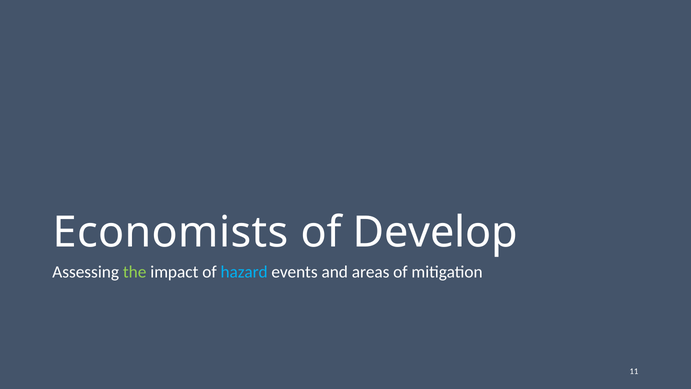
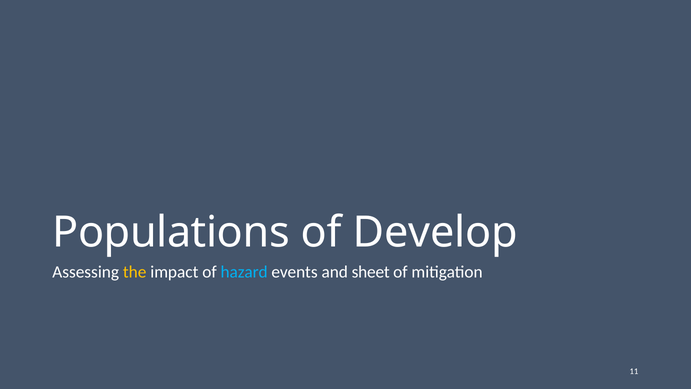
Economists: Economists -> Populations (171, 232)
the colour: light green -> yellow (135, 272)
areas: areas -> sheet (371, 272)
